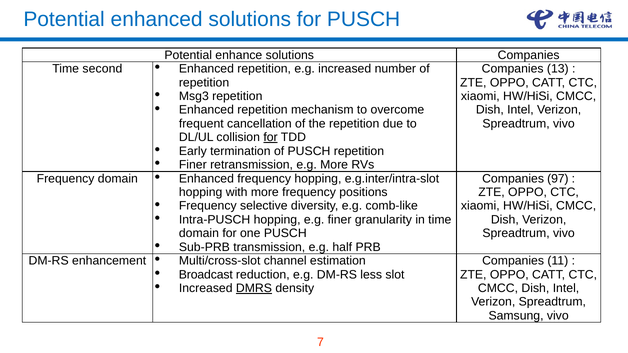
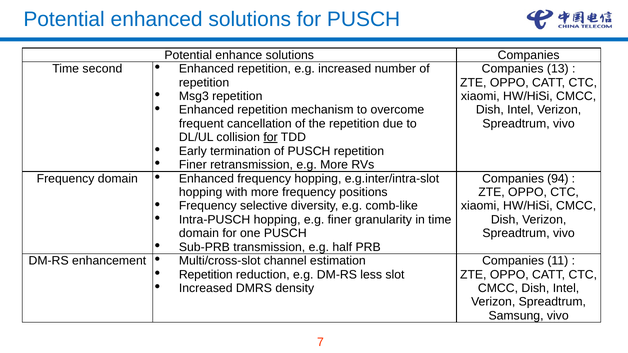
97: 97 -> 94 (558, 179)
Broadcast: Broadcast -> Repetition (206, 275)
DMRS underline: present -> none (254, 288)
